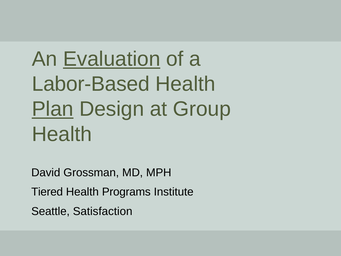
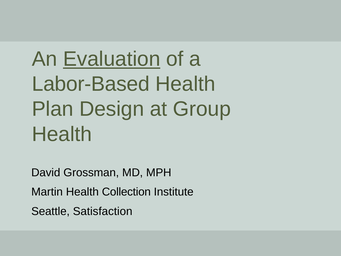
Plan underline: present -> none (53, 109)
Tiered: Tiered -> Martin (47, 192)
Programs: Programs -> Collection (126, 192)
